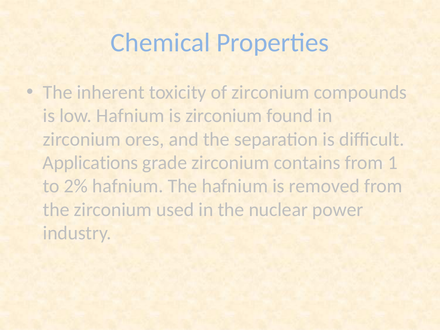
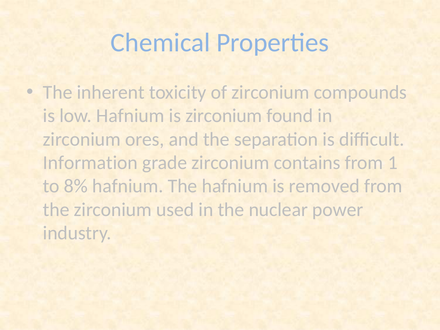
Applications: Applications -> Information (90, 163)
2%: 2% -> 8% (76, 186)
